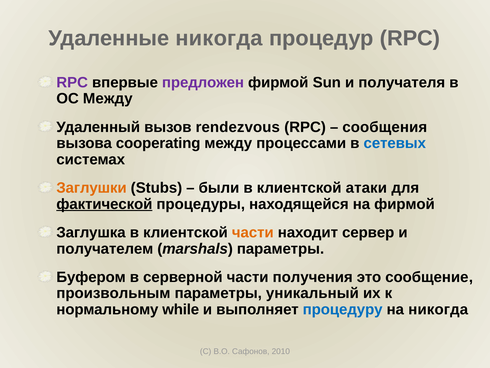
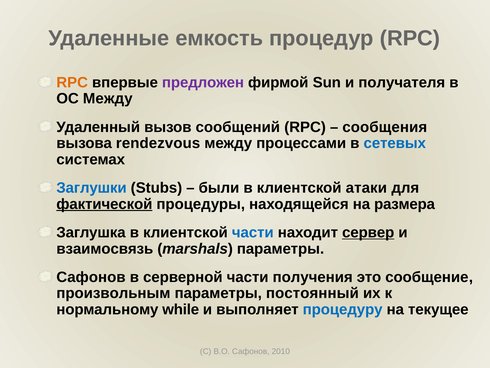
Удаленные никогда: никогда -> емкость (219, 38)
RPC colour: purple -> orange (72, 82)
rendezvous: rendezvous -> сообщений (238, 127)
cooperating: cooperating -> rendezvous (158, 143)
Заглушки colour: orange -> blue (91, 188)
на фирмой: фирмой -> размера (405, 204)
части colour: orange -> blue (253, 232)
сервер underline: none -> present (368, 232)
получателем: получателем -> взаимосвязь (105, 248)
Буфером: Буфером -> Сафонов (91, 277)
уникальный: уникальный -> постоянный (312, 293)
на никогда: никогда -> текущее (438, 309)
